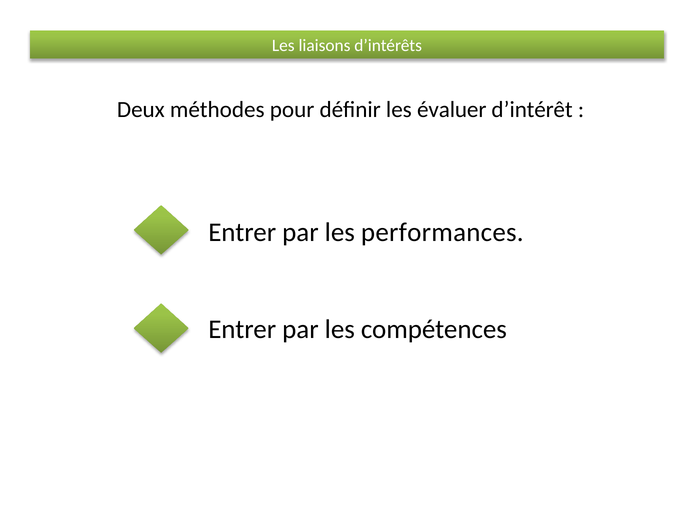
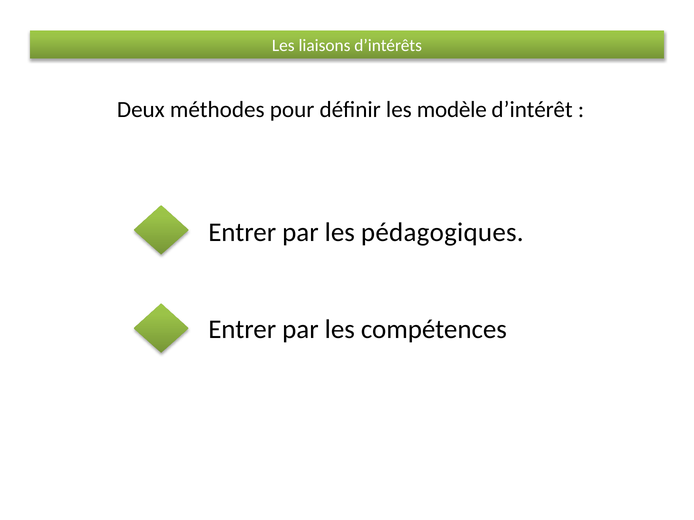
évaluer: évaluer -> modèle (452, 110)
performances: performances -> pédagogiques (442, 233)
